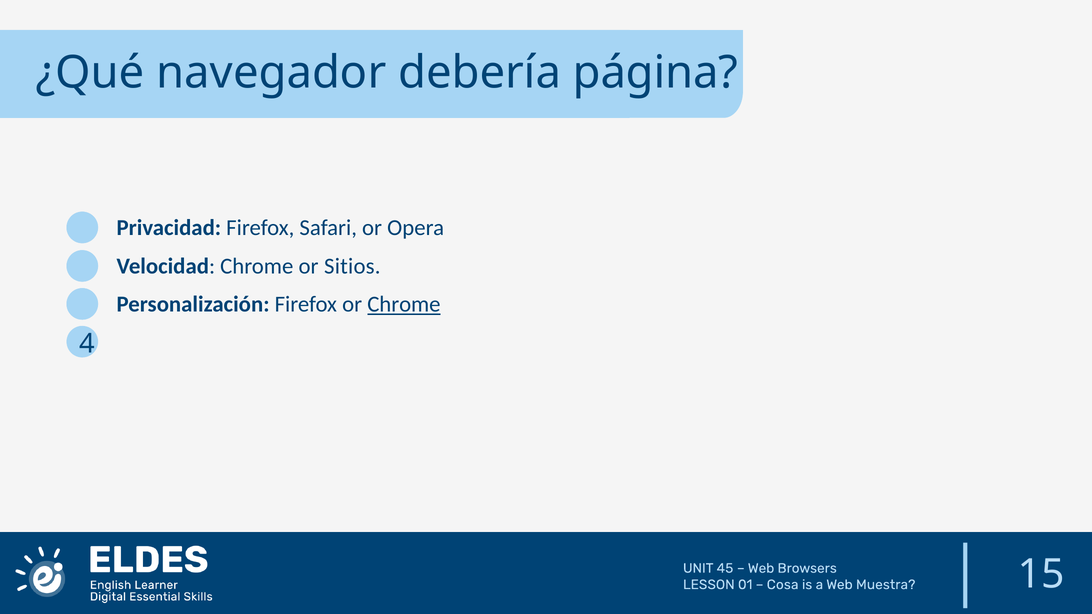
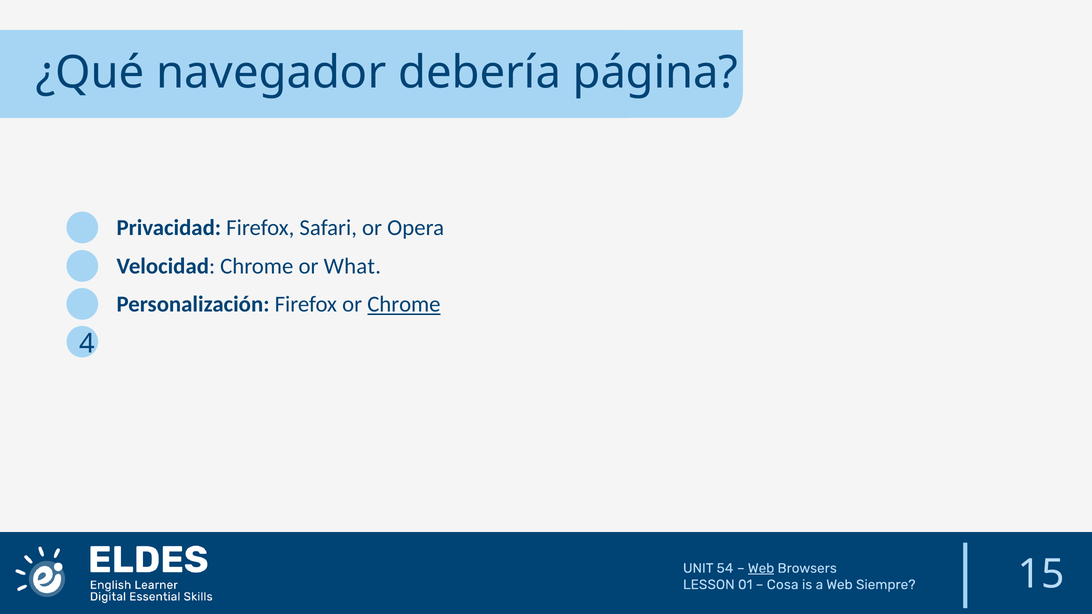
Sitios: Sitios -> What (352, 266)
45: 45 -> 54 (725, 568)
Web underline: none -> present (761, 568)
Muestra: Muestra -> Siempre (886, 585)
